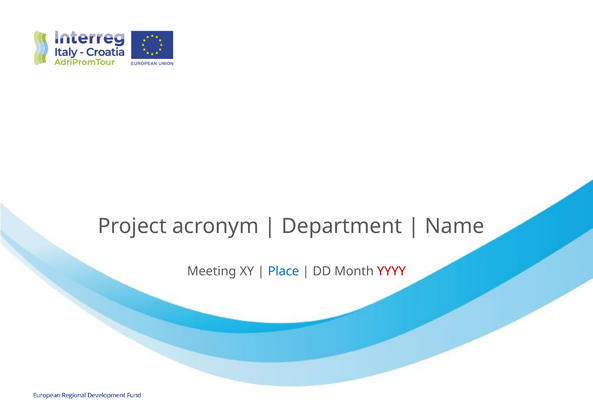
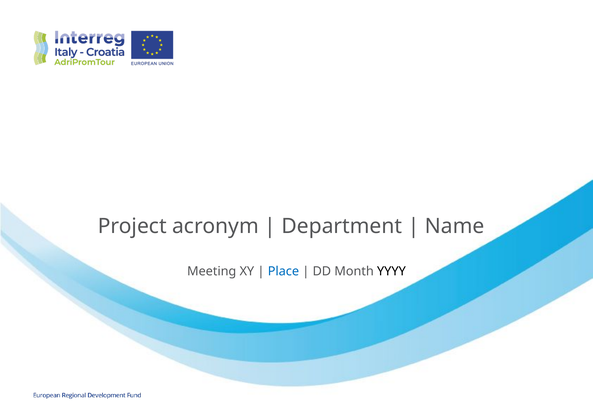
YYYY colour: red -> black (391, 272)
